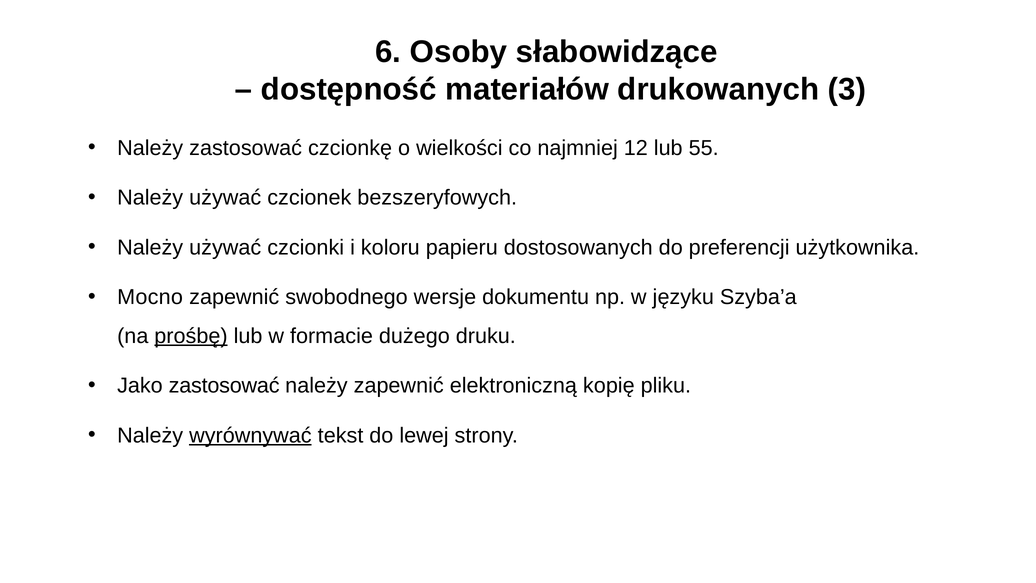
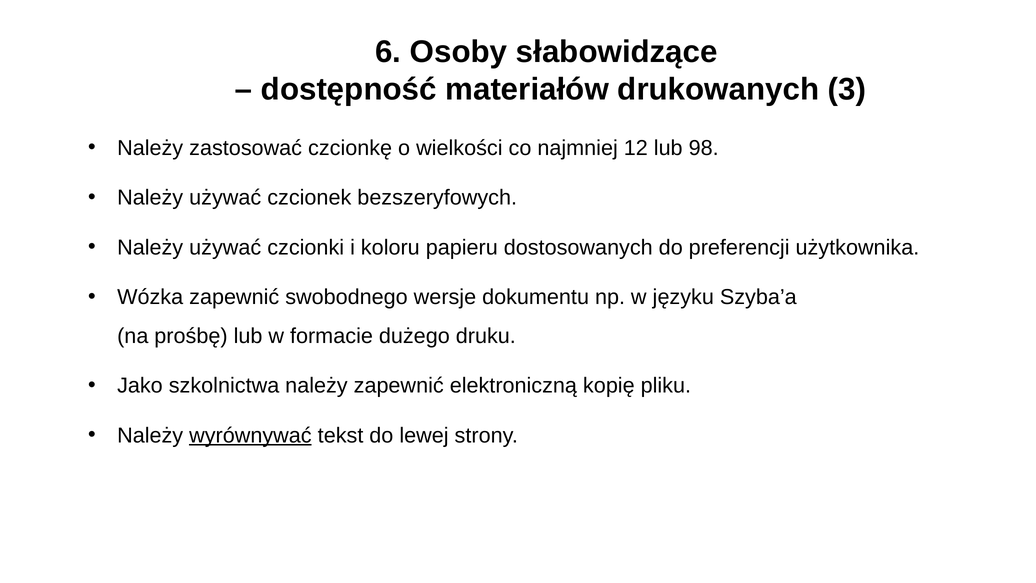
55: 55 -> 98 (704, 148)
Mocno: Mocno -> Wózka (150, 297)
prośbę underline: present -> none (191, 336)
Jako zastosować: zastosować -> szkolnictwa (224, 386)
